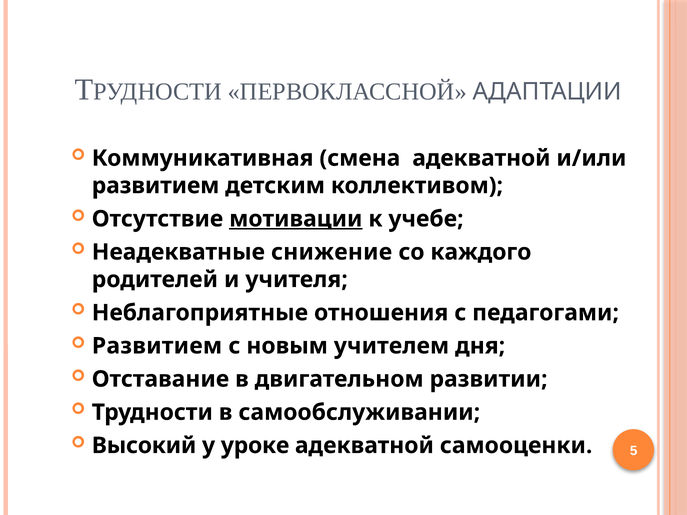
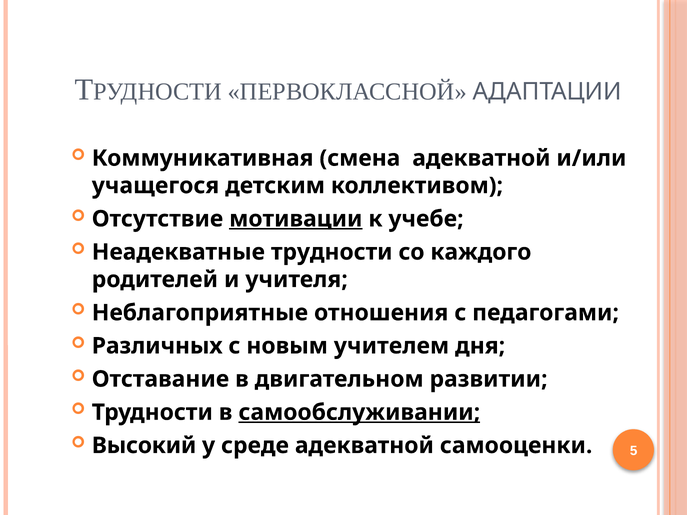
развитием: развитием -> учащегося (155, 186)
Неадекватные снижение: снижение -> трудности (332, 252)
Развитием: Развитием -> Различных (157, 346)
самообслуживании underline: none -> present (359, 413)
уроке: уроке -> среде (255, 446)
